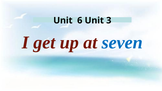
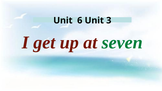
seven colour: blue -> green (122, 43)
